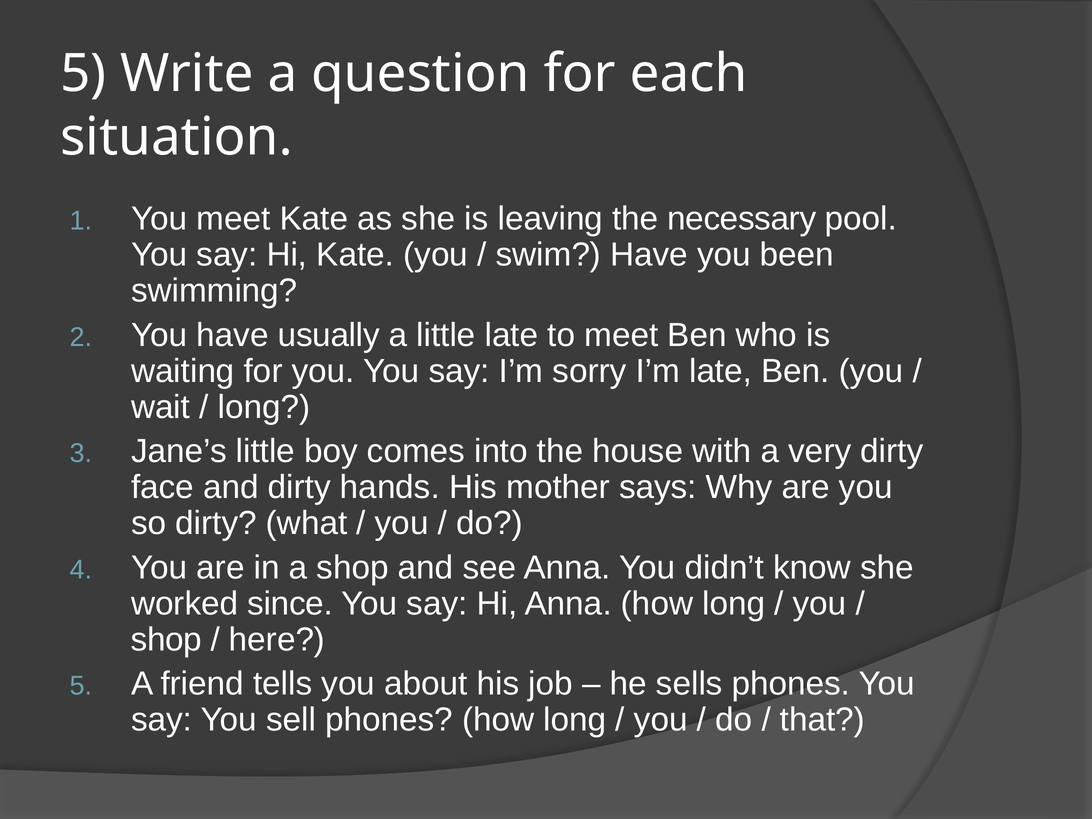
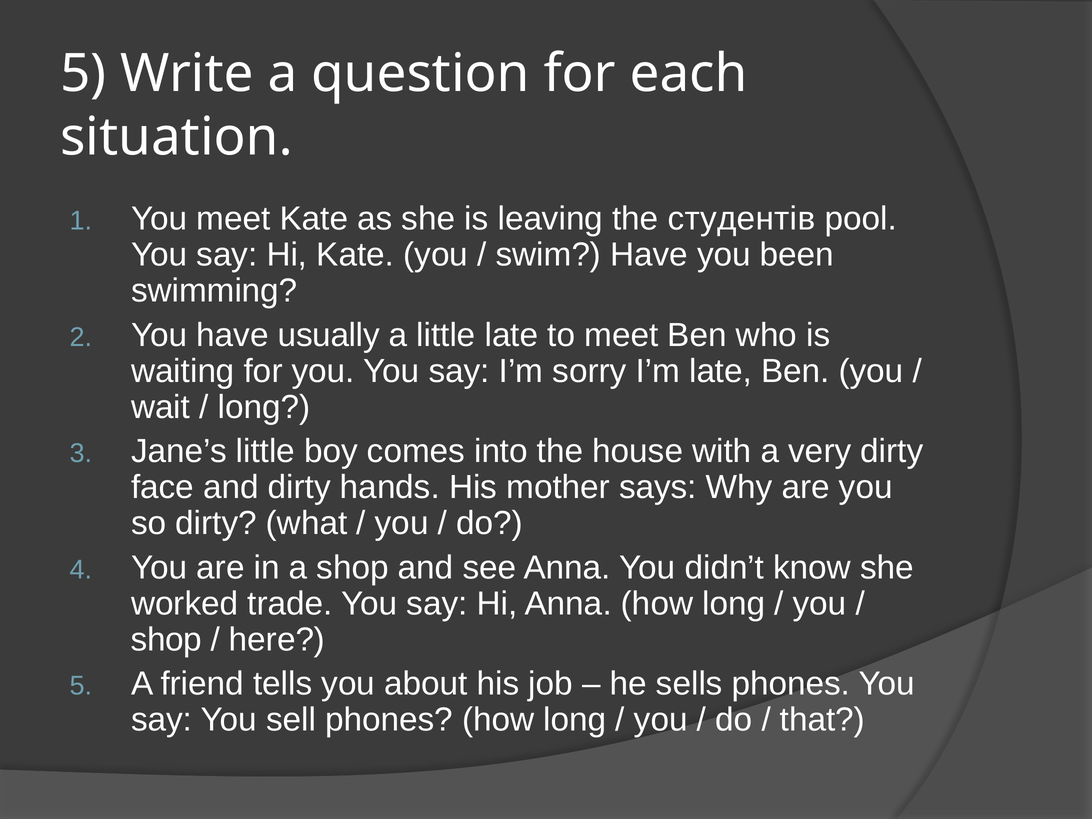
necessary: necessary -> студентів (741, 219)
since: since -> trade (290, 604)
